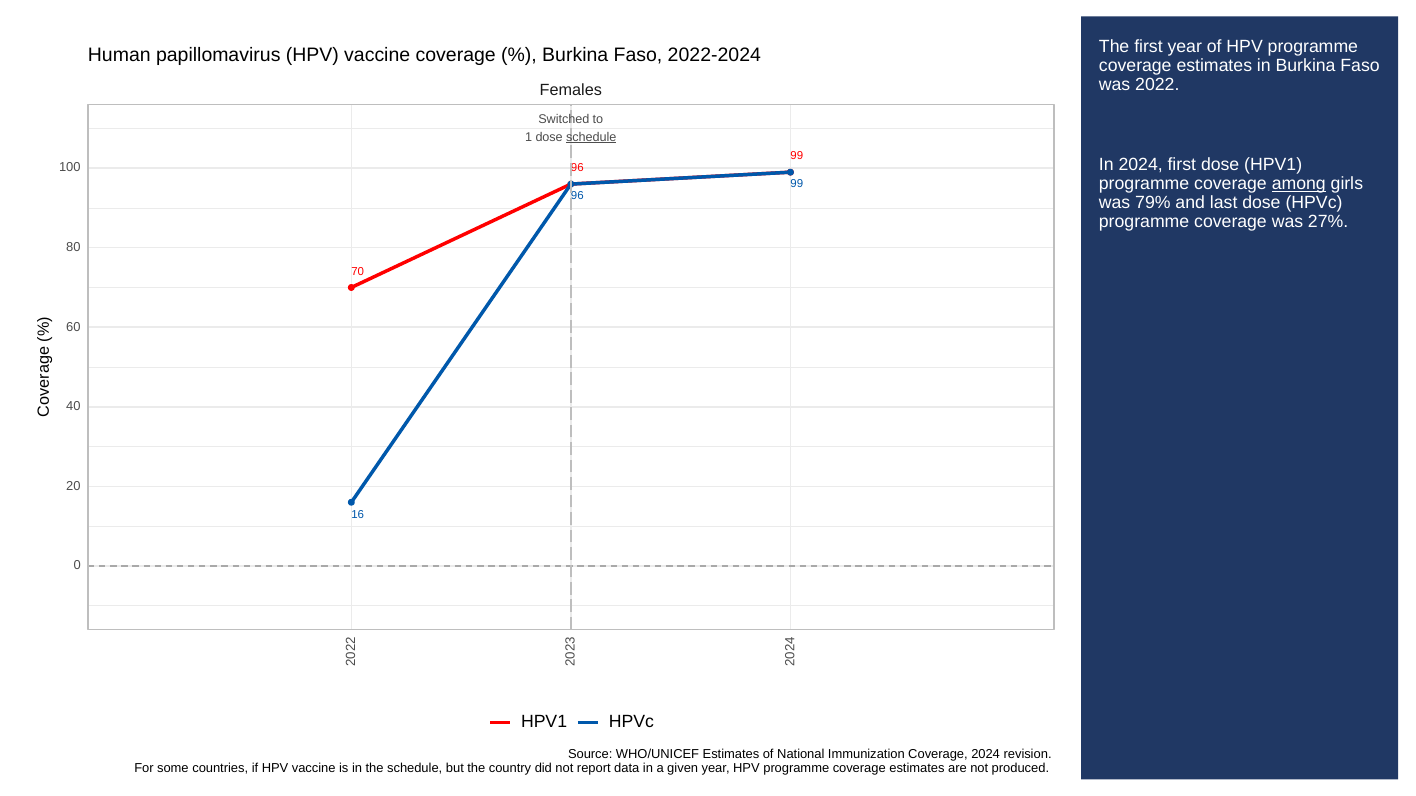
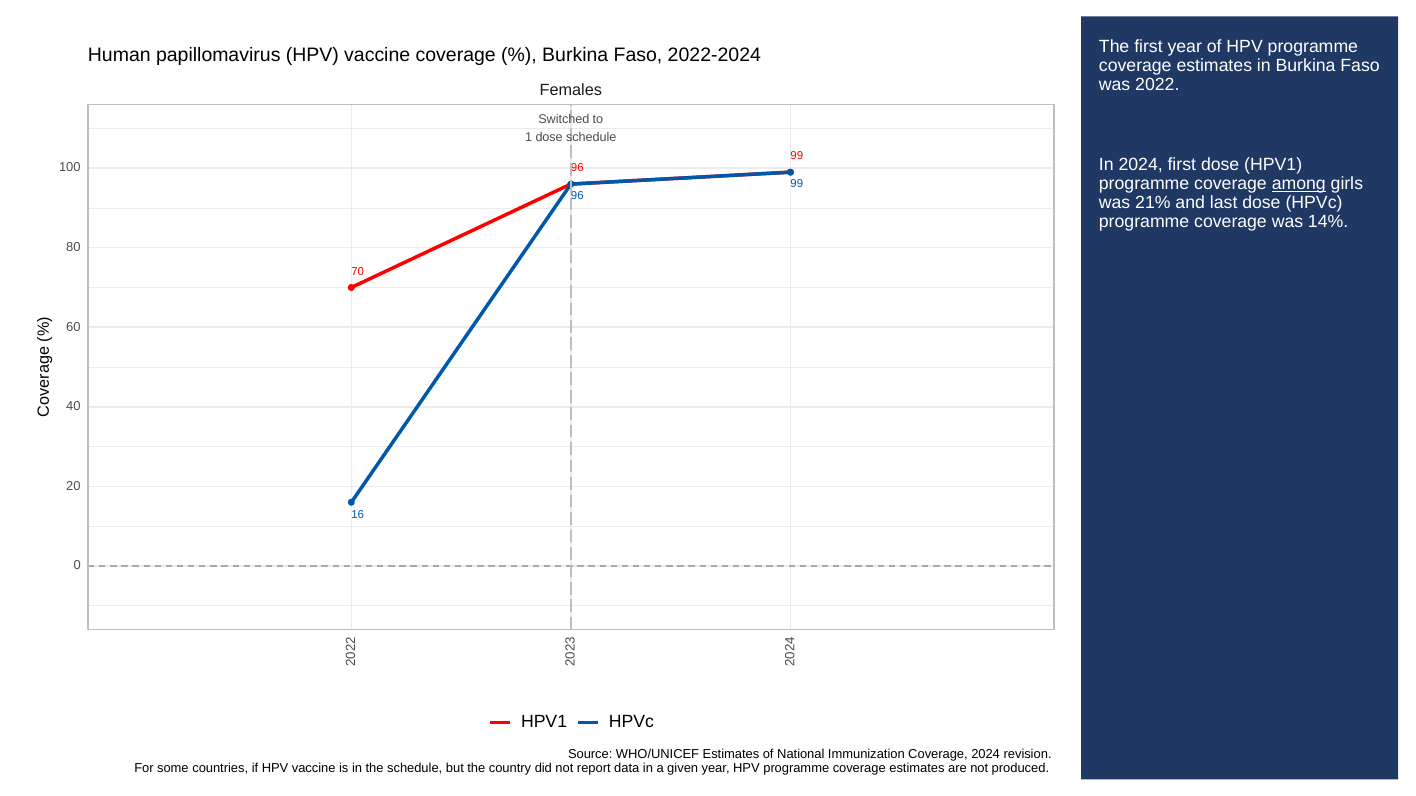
schedule underline: present -> none (591, 137)
79%: 79% -> 21% (1153, 203)
27%: 27% -> 14% (1328, 222)
